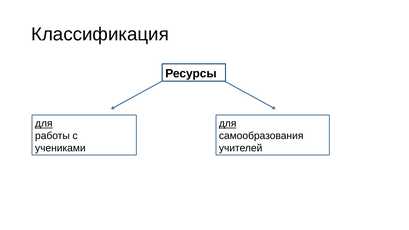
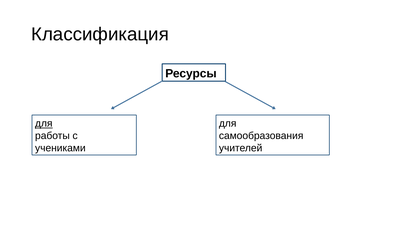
для underline: present -> none (228, 124)
